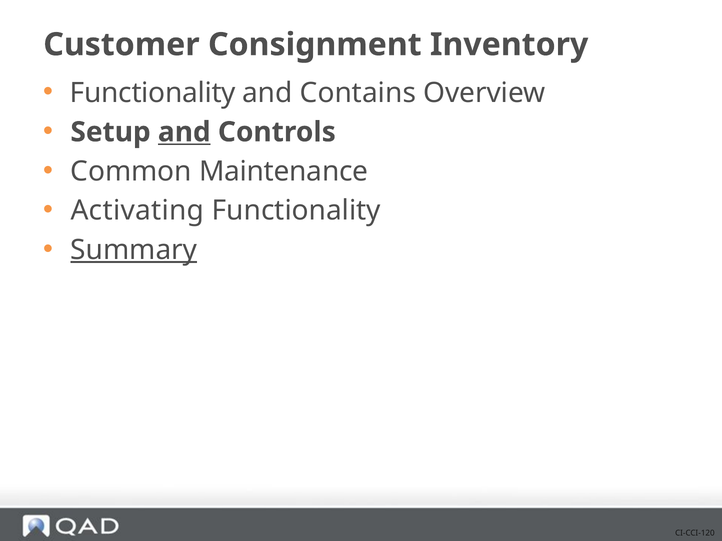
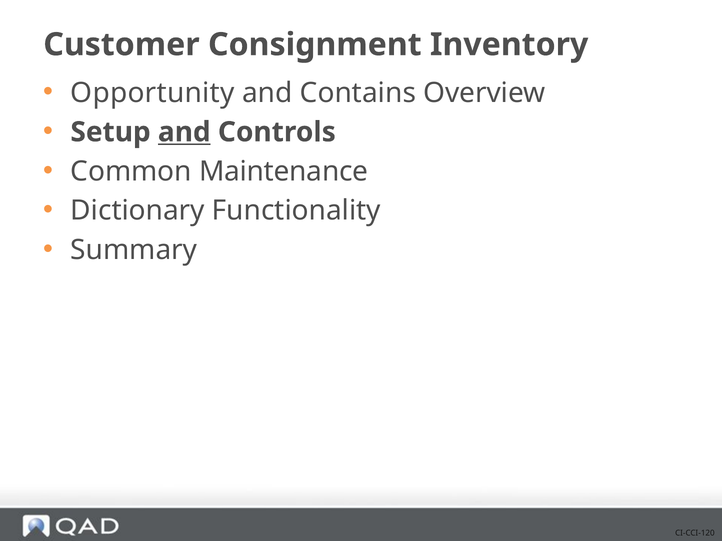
Functionality: Functionality -> Opportunity (153, 93)
Activating: Activating -> Dictionary (138, 211)
Summary underline: present -> none (134, 250)
